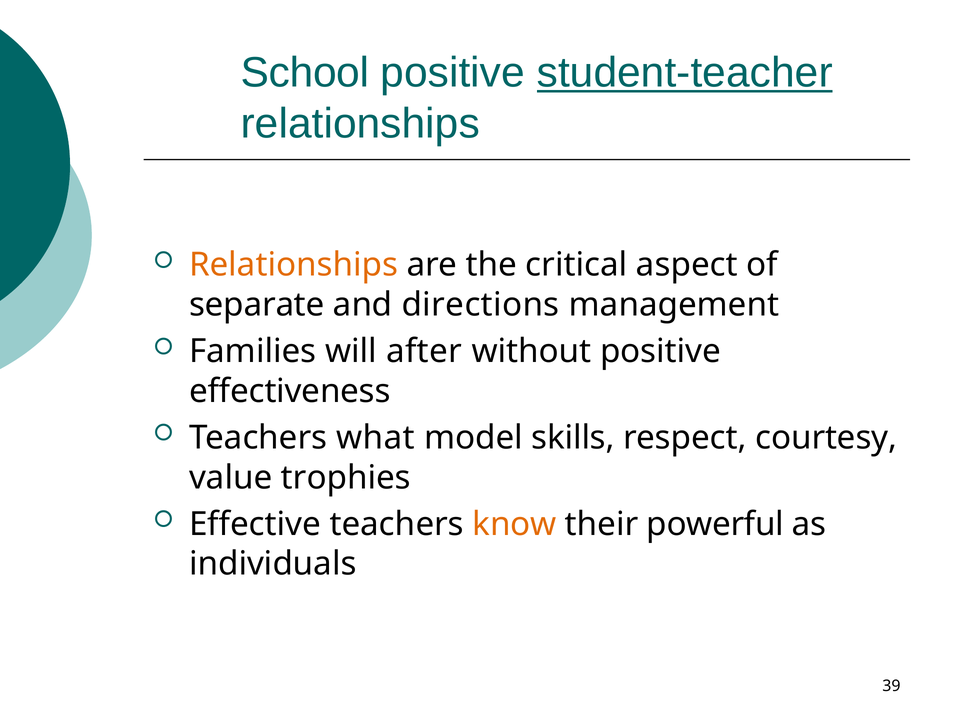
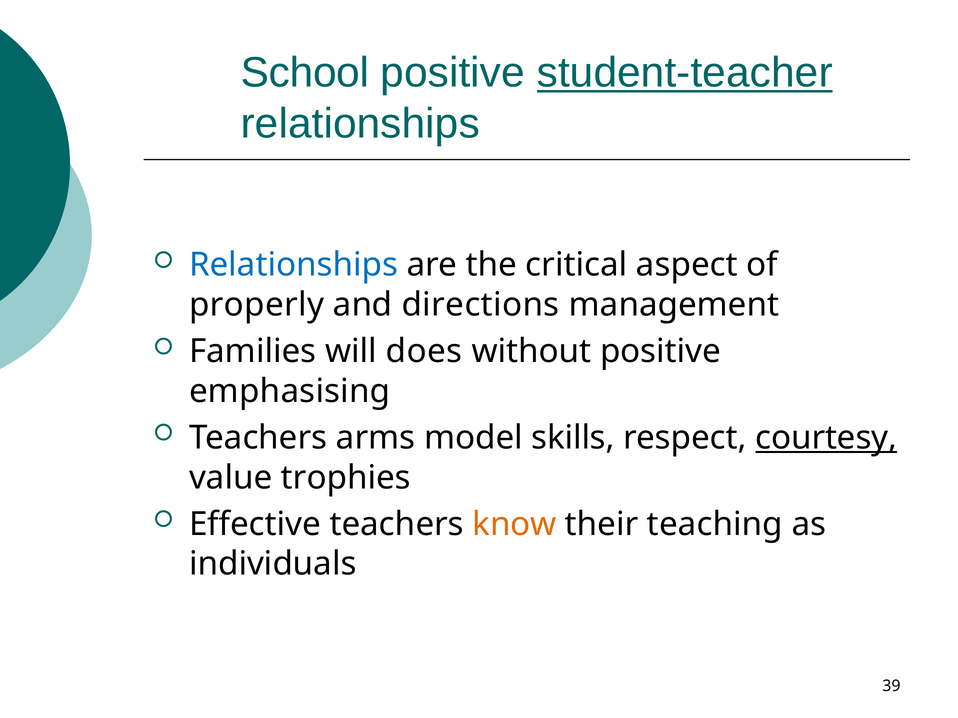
Relationships colour: orange -> blue (294, 265)
separate: separate -> properly (257, 305)
after: after -> does (424, 352)
effectiveness: effectiveness -> emphasising (290, 391)
what: what -> arms (376, 438)
courtesy underline: none -> present (826, 438)
powerful: powerful -> teaching (715, 524)
